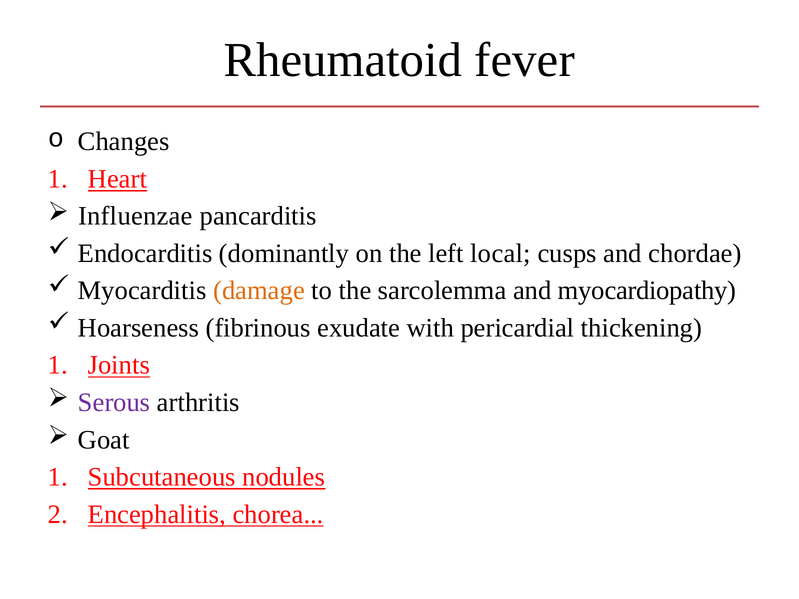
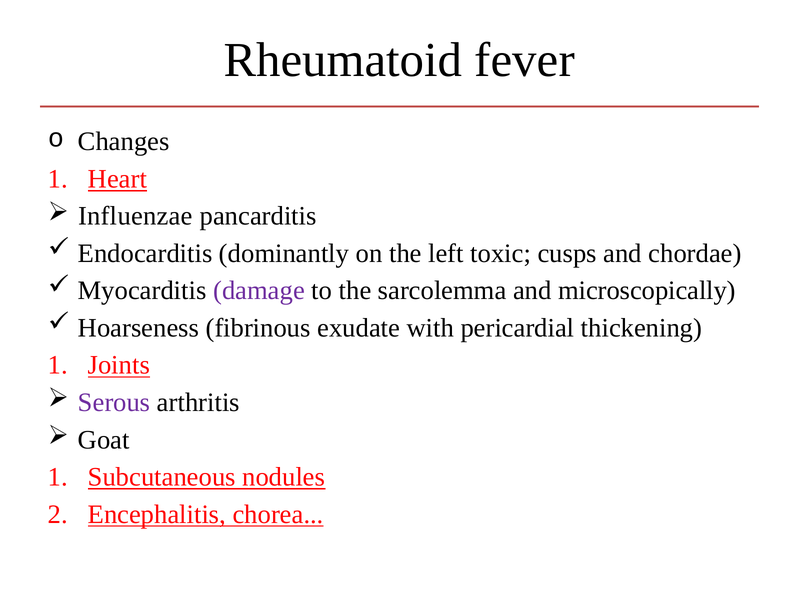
local: local -> toxic (501, 254)
damage colour: orange -> purple (259, 291)
myocardiopathy: myocardiopathy -> microscopically (647, 291)
